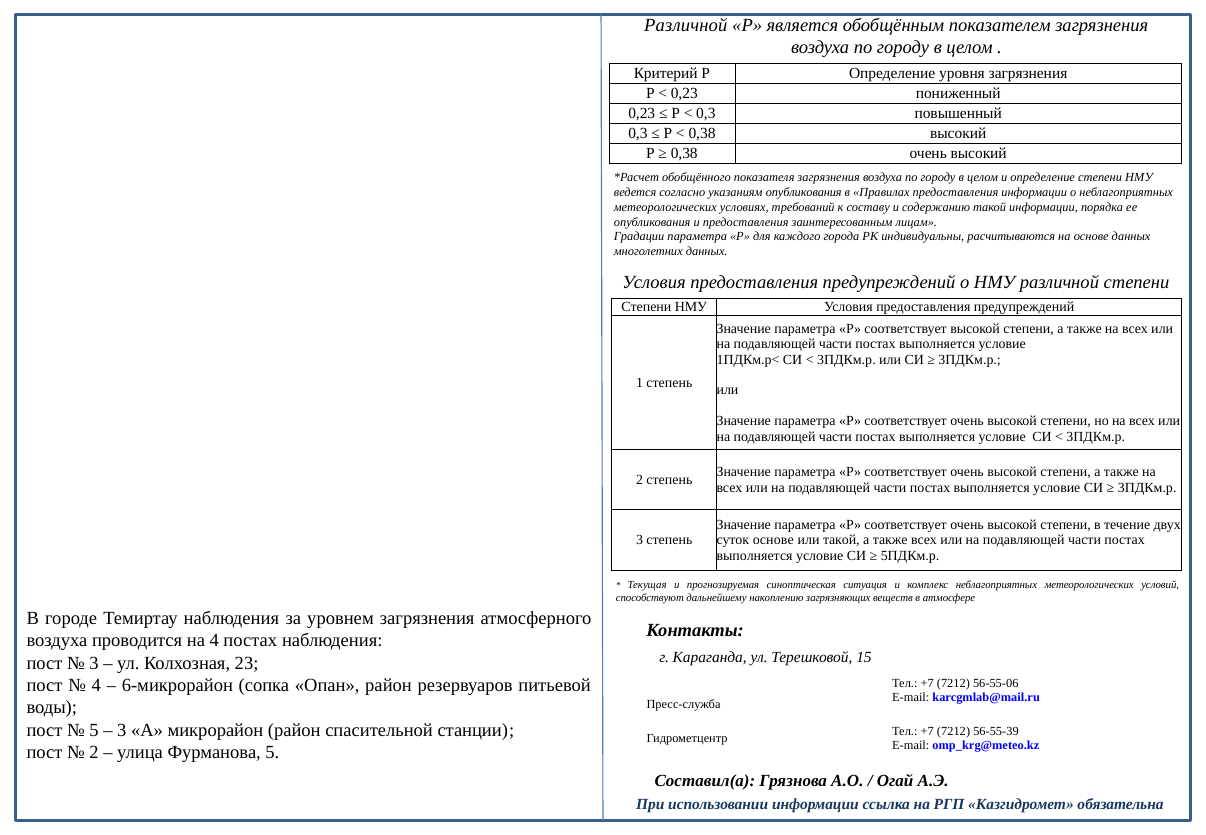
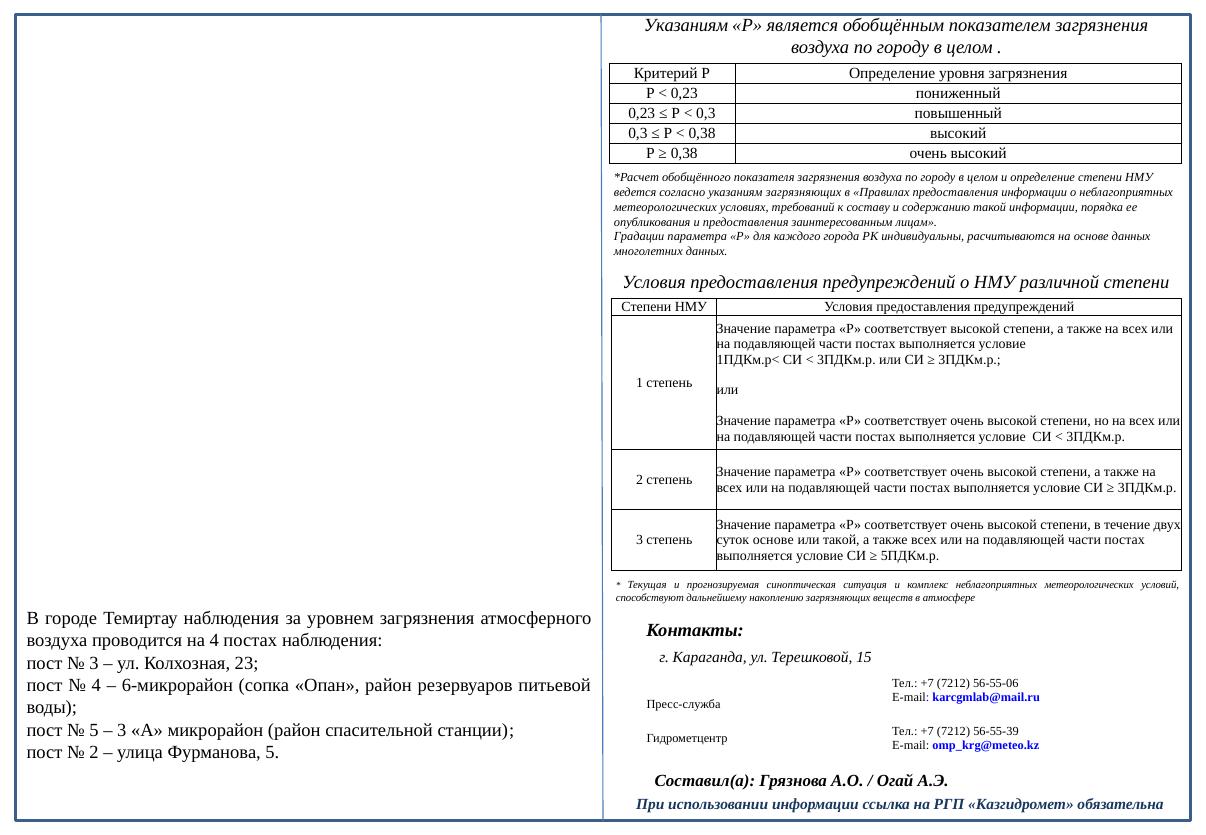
Различной: Различной -> Указаниям (686, 25)
указаниям опубликования: опубликования -> загрязняющих (804, 192)
